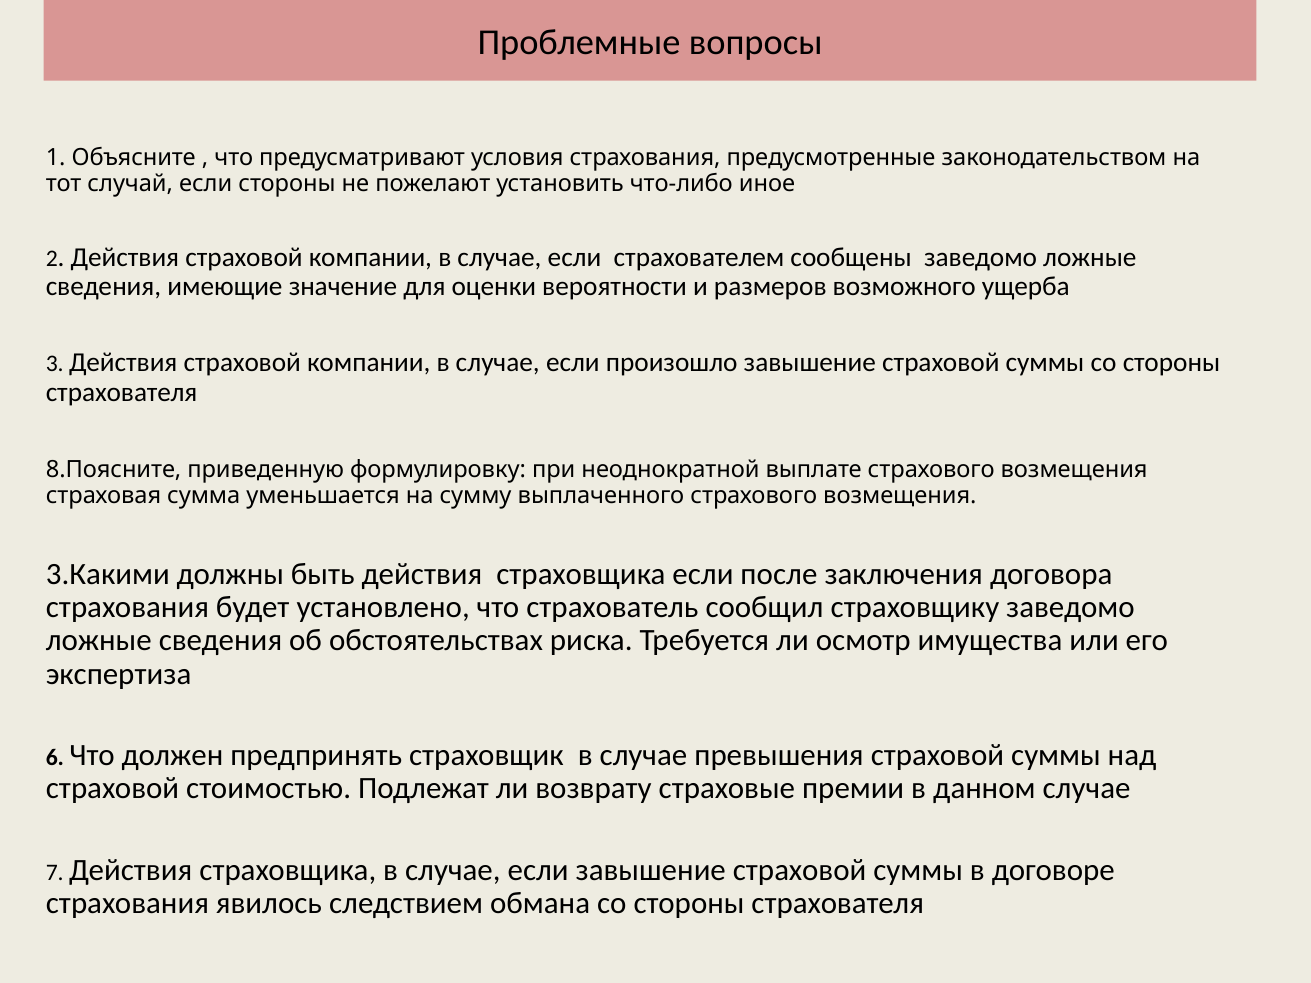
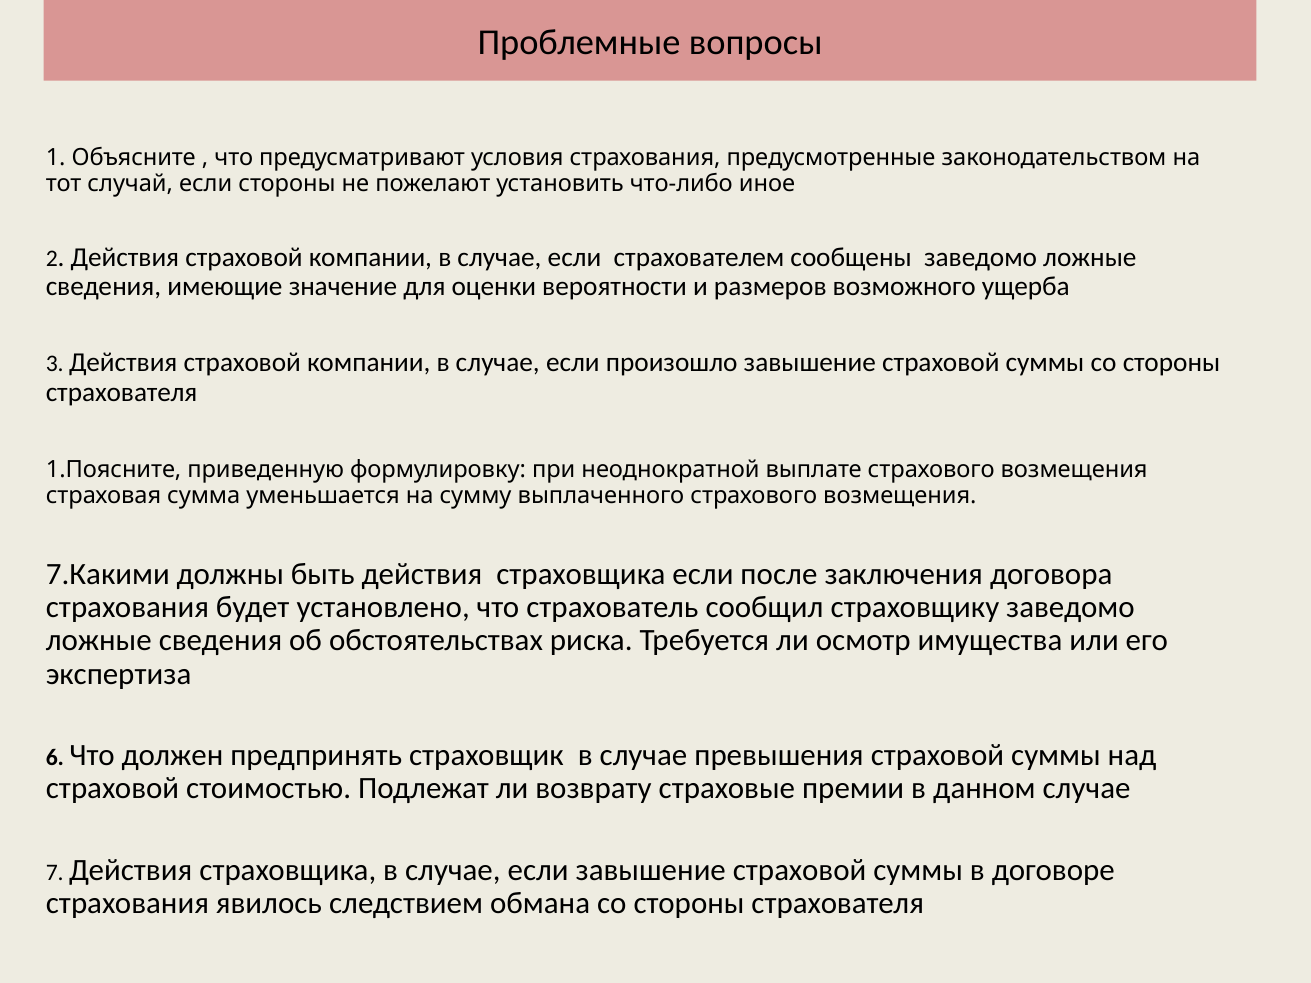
8.Поясните: 8.Поясните -> 1.Поясните (114, 470)
3.Какими: 3.Какими -> 7.Какими (108, 574)
